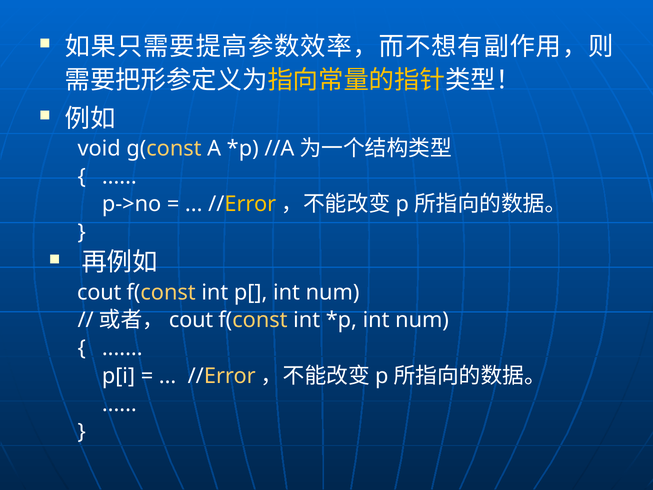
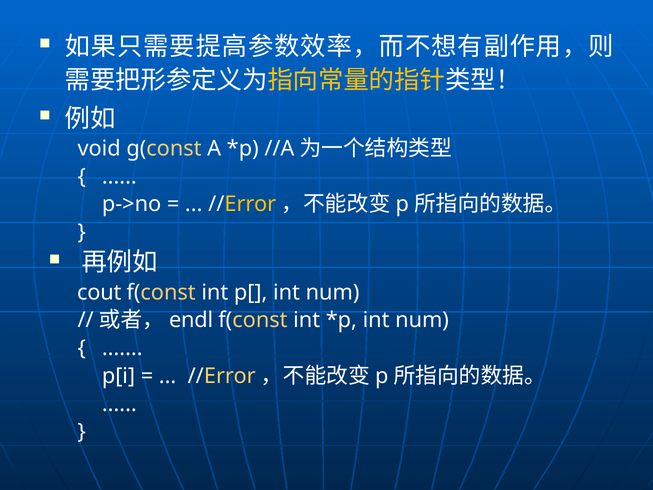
cout: cout -> endl (191, 320)
